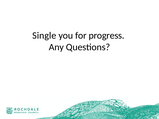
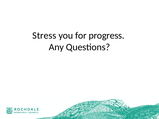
Single: Single -> Stress (44, 36)
